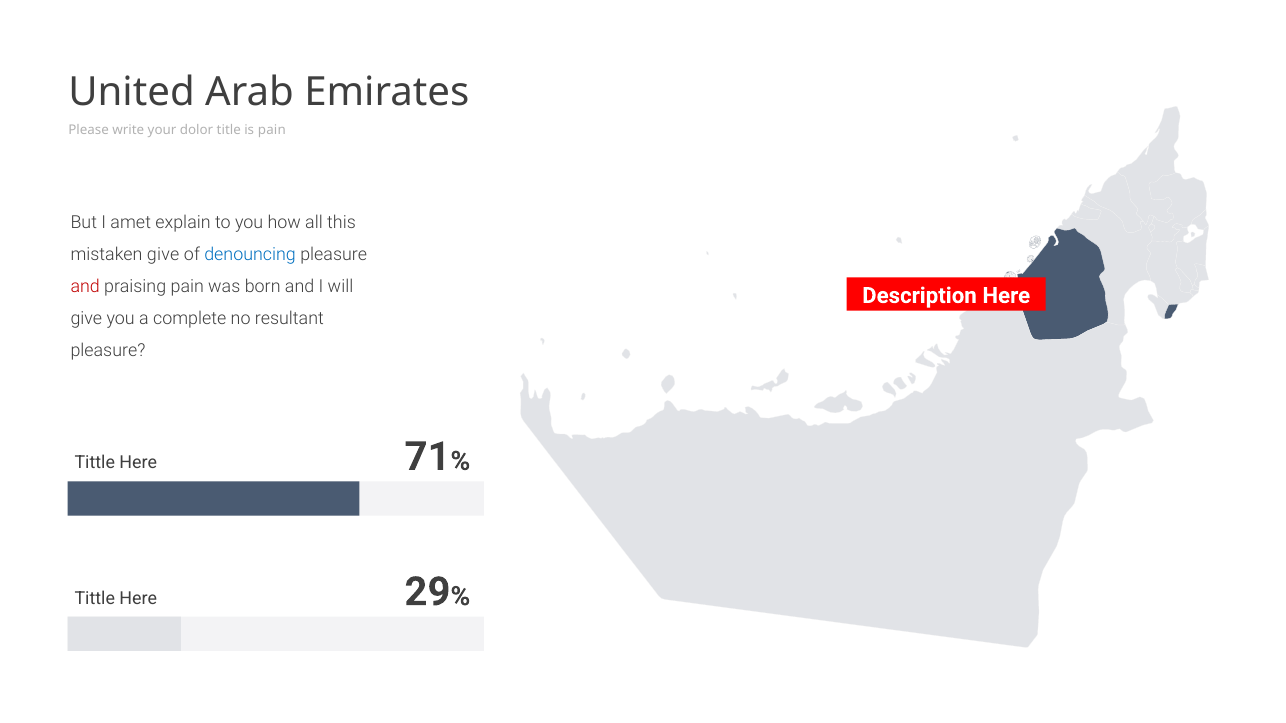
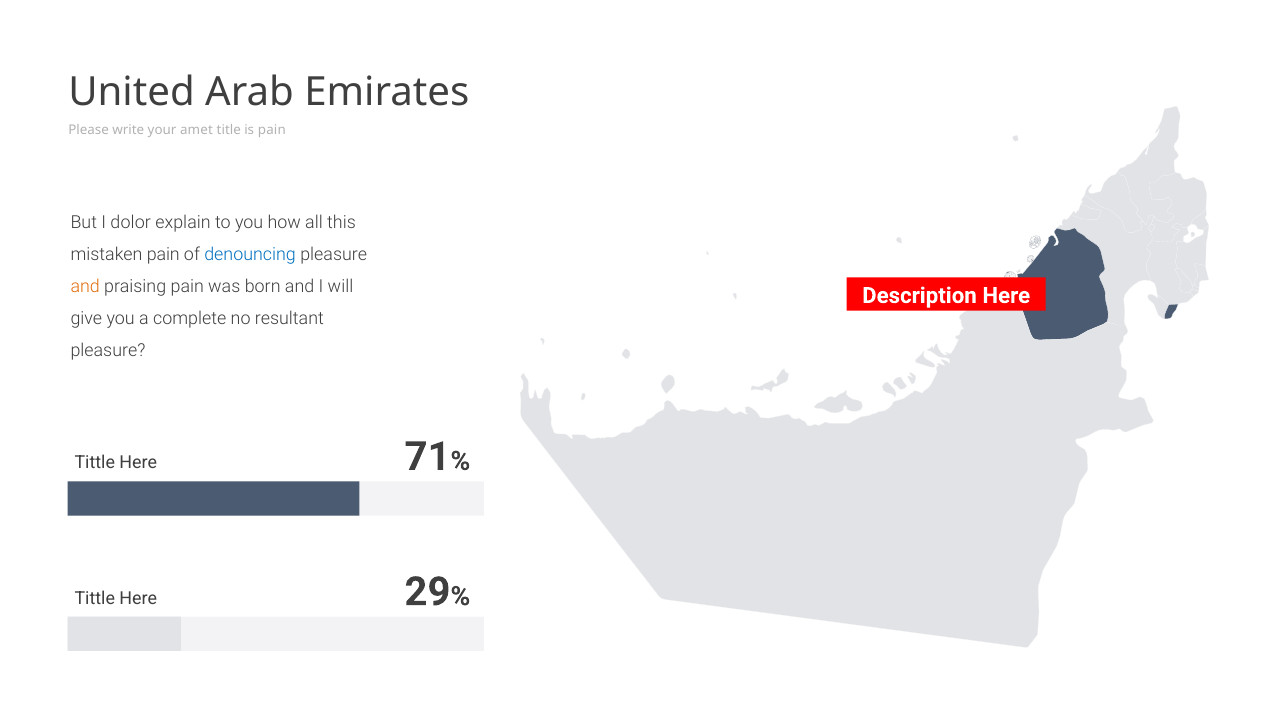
dolor: dolor -> amet (197, 130)
amet: amet -> dolor (131, 223)
mistaken give: give -> pain (163, 255)
and colour: red -> orange (85, 287)
